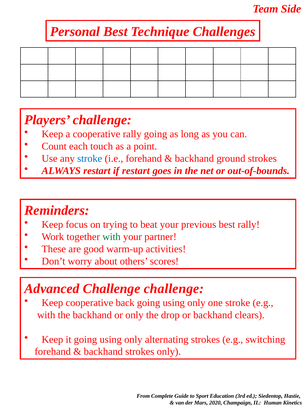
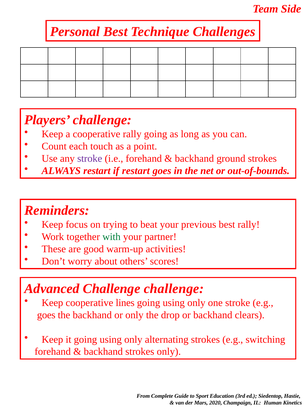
stroke colour: blue -> purple (90, 158)
back: back -> lines (125, 303)
with: with -> goes (46, 315)
